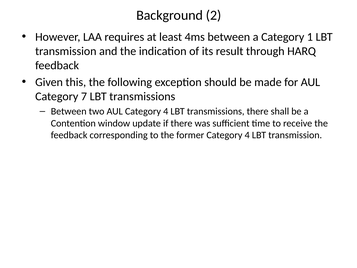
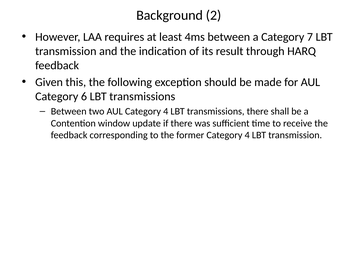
1: 1 -> 7 (310, 37)
7: 7 -> 6 (84, 96)
